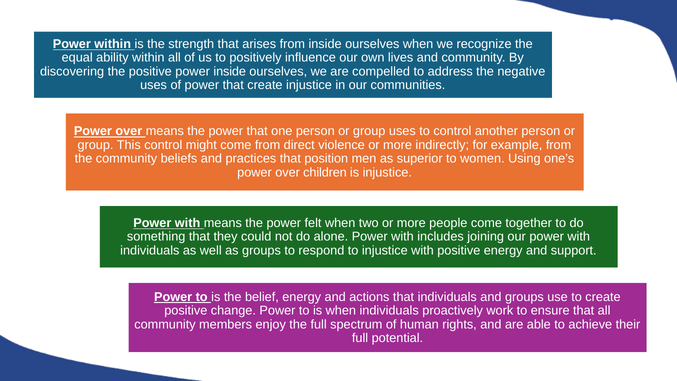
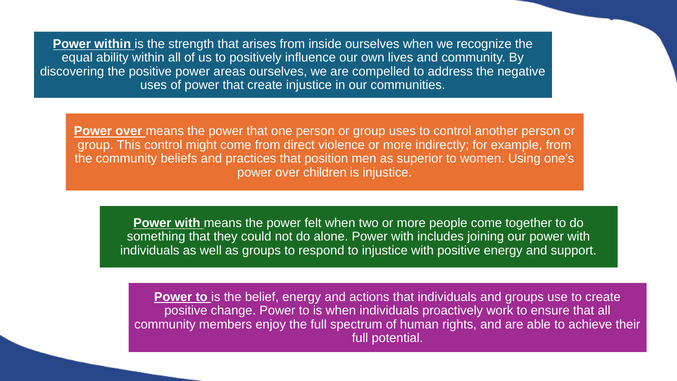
power inside: inside -> areas (230, 71)
